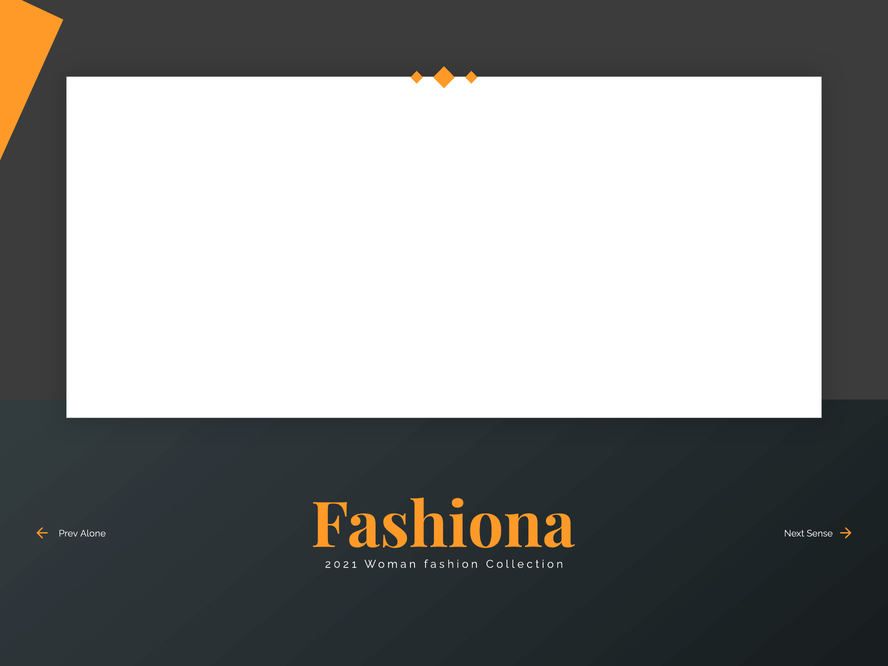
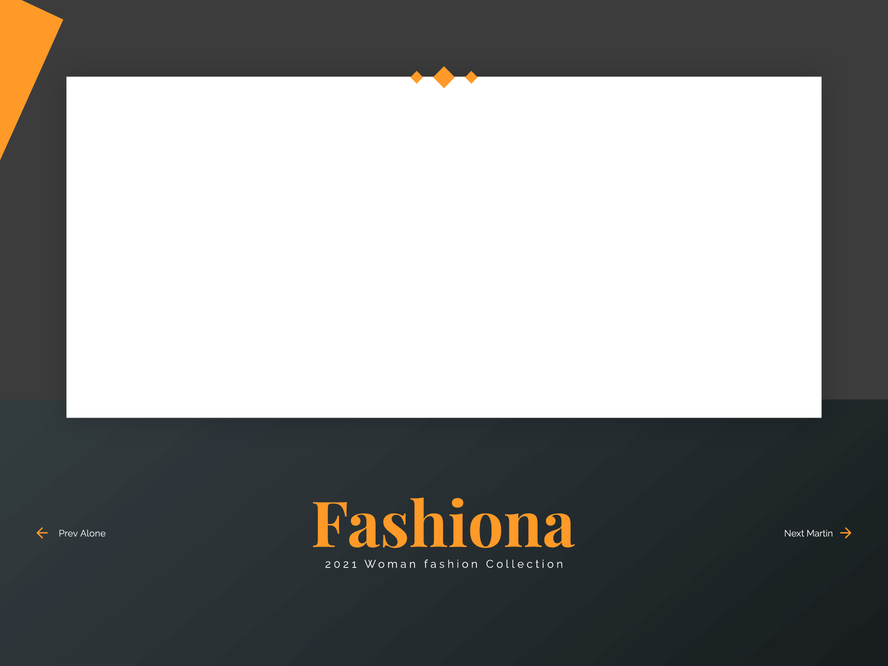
Sense: Sense -> Martin (820, 533)
